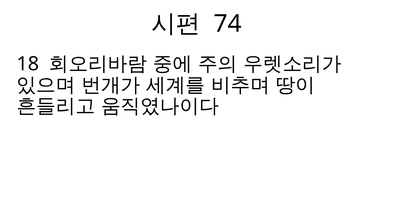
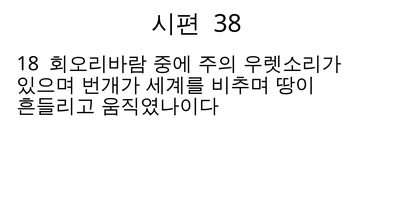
74: 74 -> 38 (228, 24)
